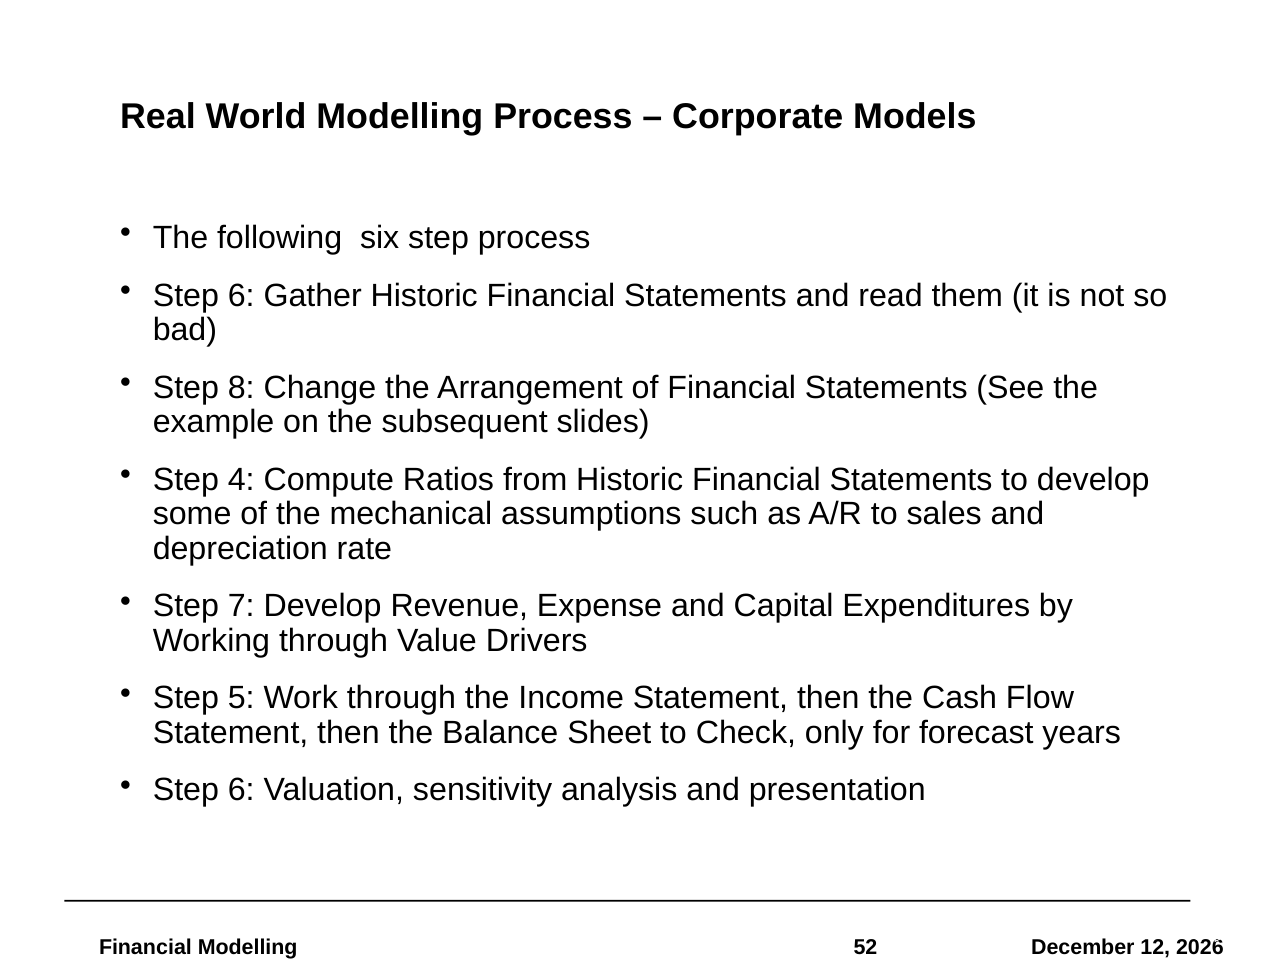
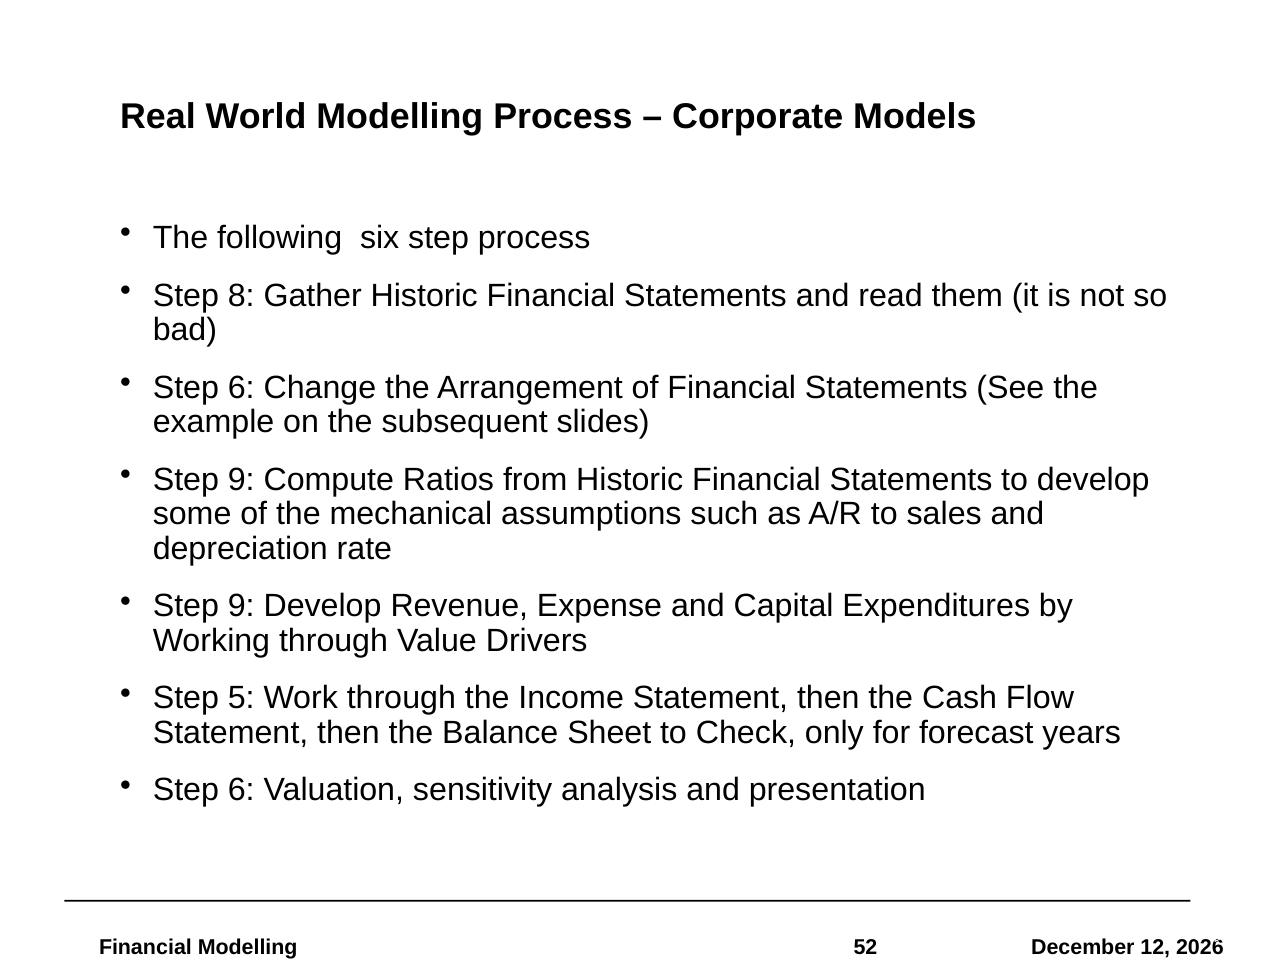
6: 6 -> 8 (241, 295)
8: 8 -> 6 (241, 388)
4: 4 -> 9 (241, 480)
7: 7 -> 9 (241, 606)
